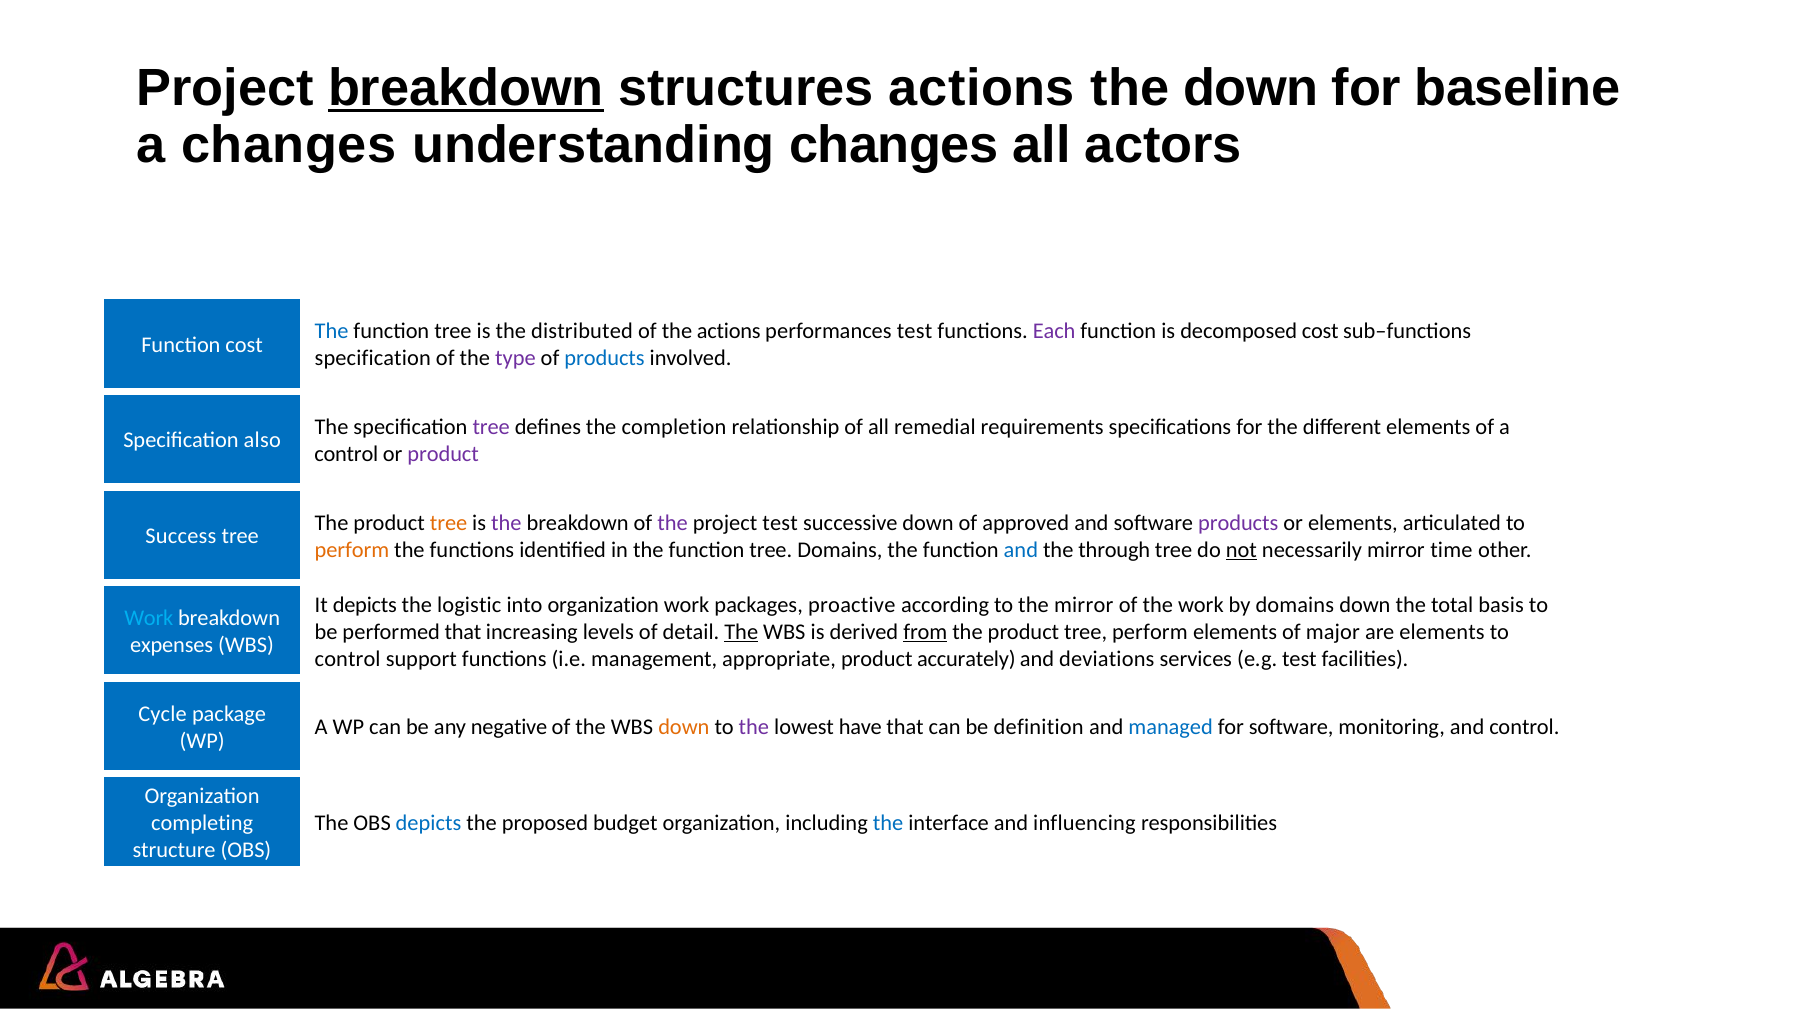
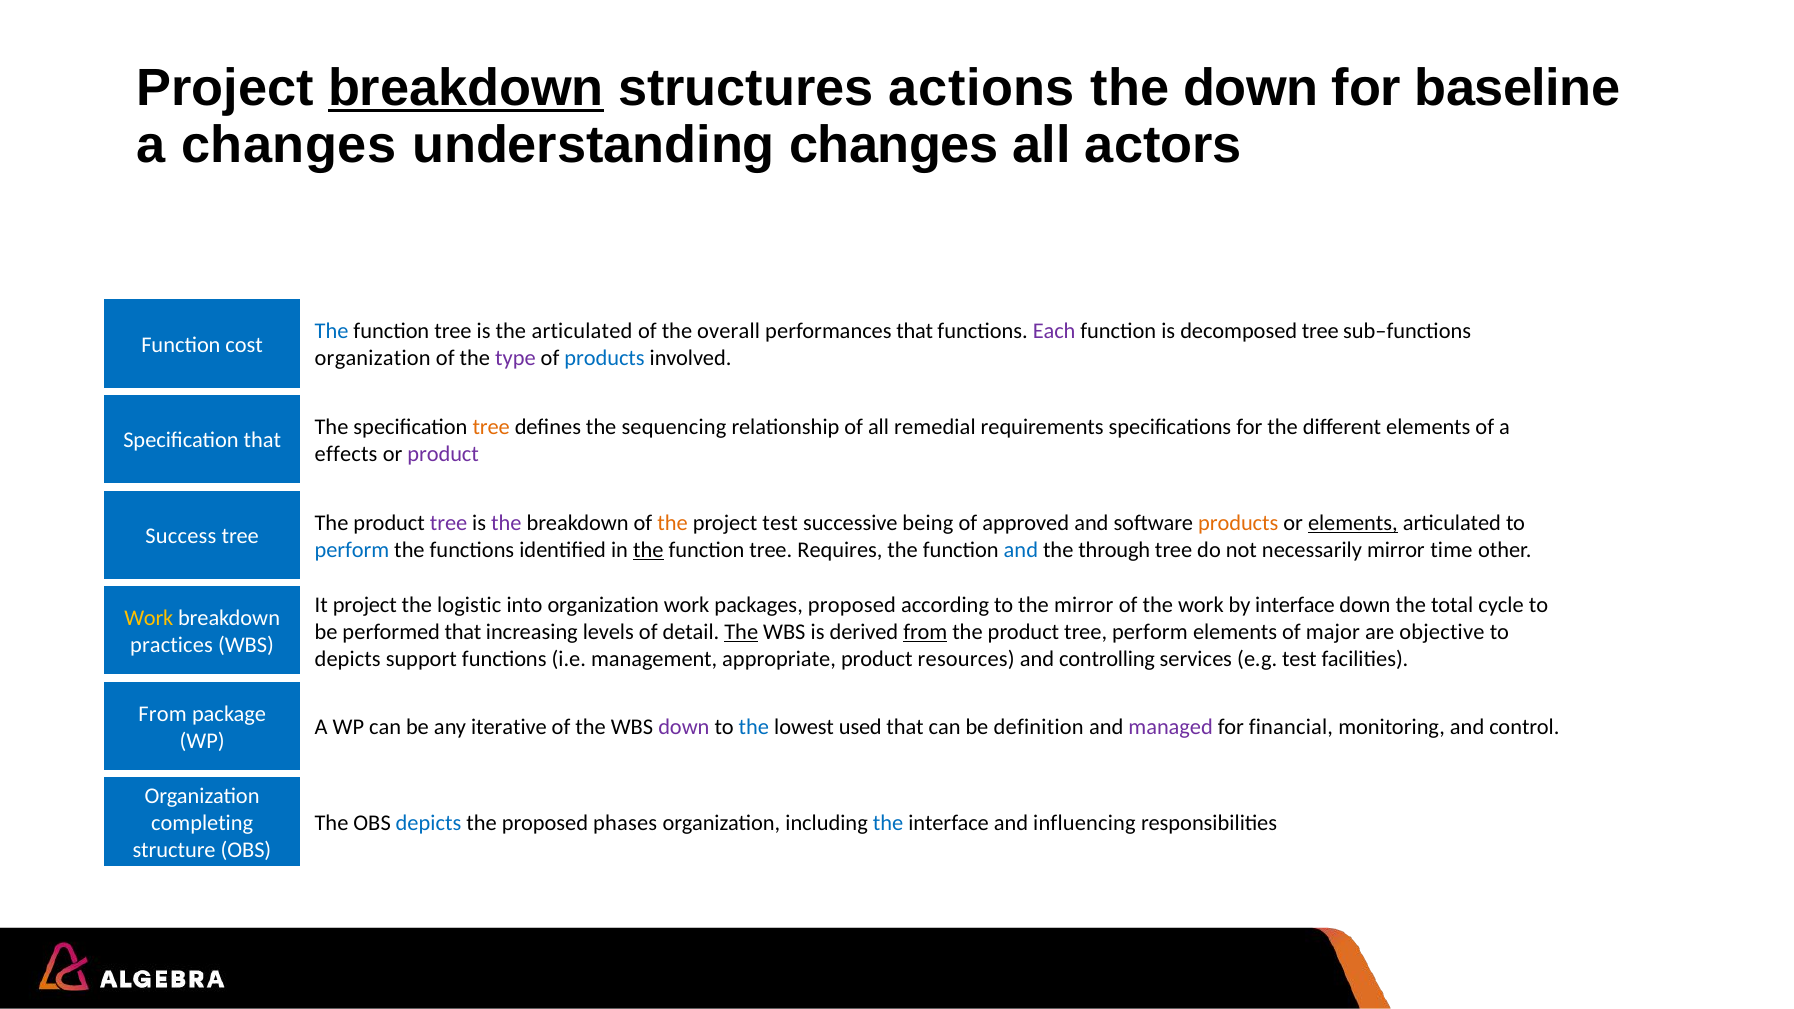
the distributed: distributed -> articulated (582, 332)
the actions: actions -> overall (729, 332)
performances test: test -> that (915, 332)
decomposed cost: cost -> tree (1320, 332)
specification: specification -> organization (373, 358)
tree colour: purple -> orange (491, 427)
completion: completion -> sequencing (674, 427)
Specification also: also -> that (262, 441)
control: control -> effects (346, 454)
tree colour: orange -> purple (449, 523)
the colour: purple -> orange (672, 523)
successive down: down -> being (928, 523)
products colour: purple -> orange (1238, 523)
elements underline: none -> present (1353, 523)
perform colour: orange -> blue (352, 550)
the underline: none -> present (648, 550)
tree Domains: Domains -> Requires (840, 550)
not underline: present -> none (1241, 550)
It depicts: depicts -> project (365, 605)
packages proactive: proactive -> proposed (852, 605)
by domains: domains -> interface (1295, 605)
basis: basis -> cycle (1501, 605)
Work colour: light blue -> yellow (149, 619)
are elements: elements -> objective (1442, 632)
expenses: expenses -> practices (171, 645)
control: control -> depicts (348, 659)
accurately: accurately -> resources (966, 659)
deviations: deviations -> controlling (1107, 659)
Cycle: Cycle -> From (163, 714)
negative: negative -> iterative (509, 728)
down colour: orange -> purple (684, 728)
the colour: purple -> blue (754, 728)
have: have -> used (860, 728)
managed colour: blue -> purple (1171, 728)
for software: software -> financial (1291, 728)
budget: budget -> phases (625, 823)
